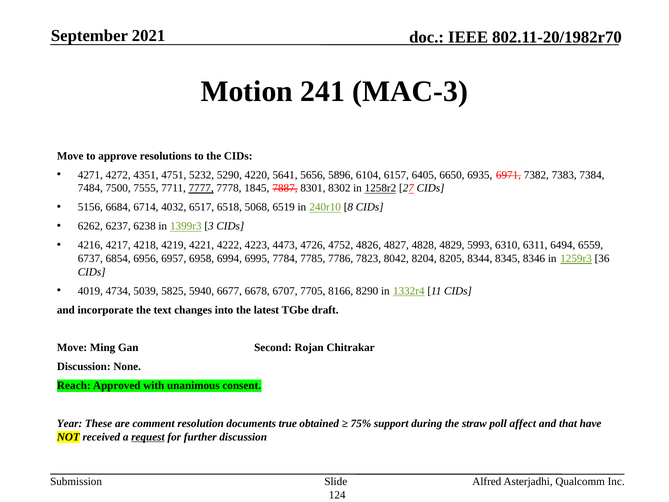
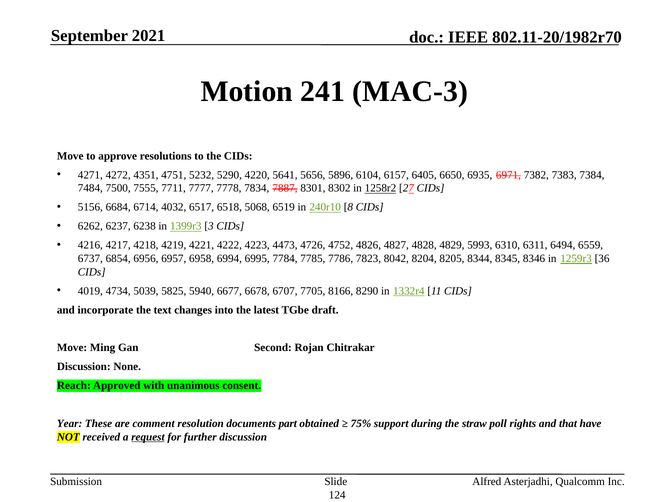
7777 underline: present -> none (201, 188)
1845: 1845 -> 7834 (257, 188)
true: true -> part (288, 423)
affect: affect -> rights (523, 423)
